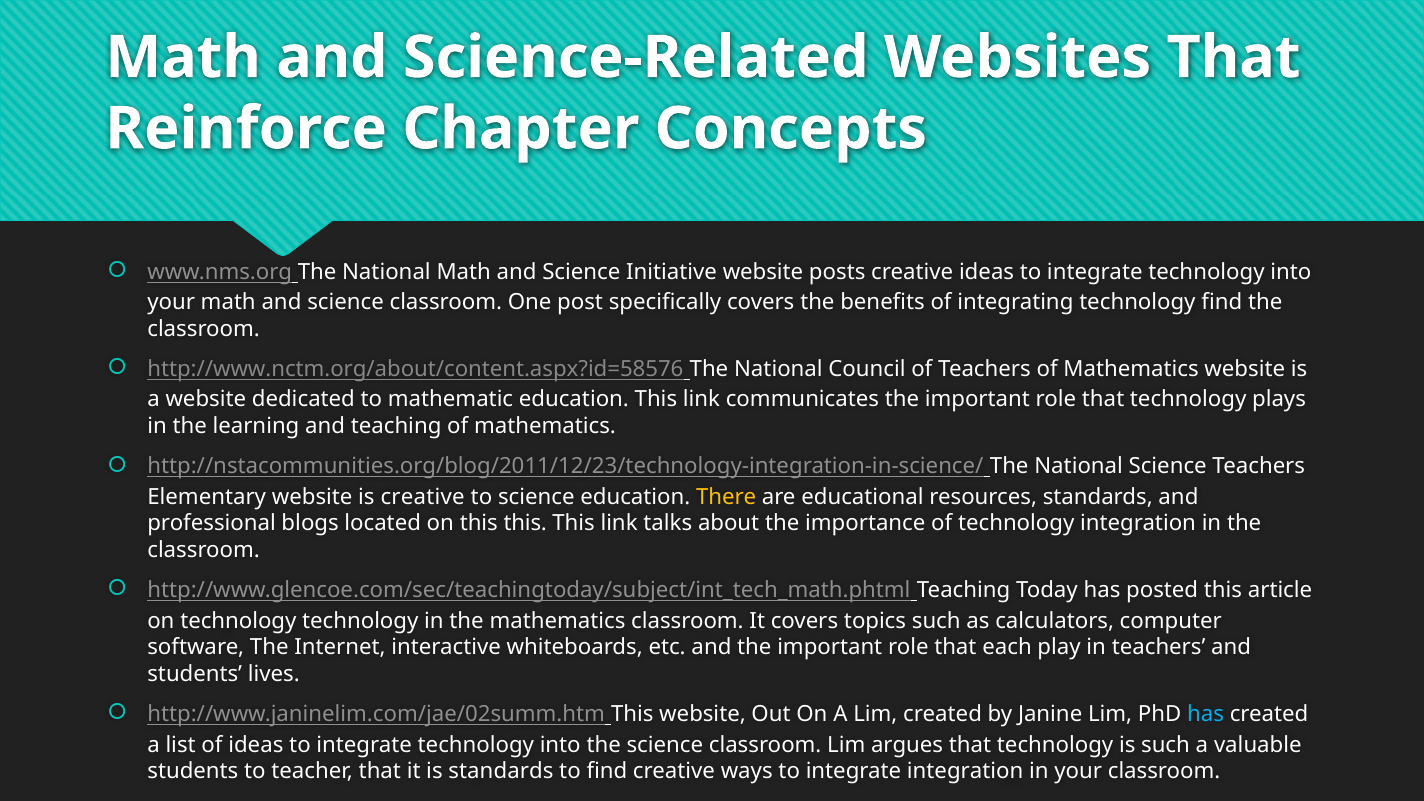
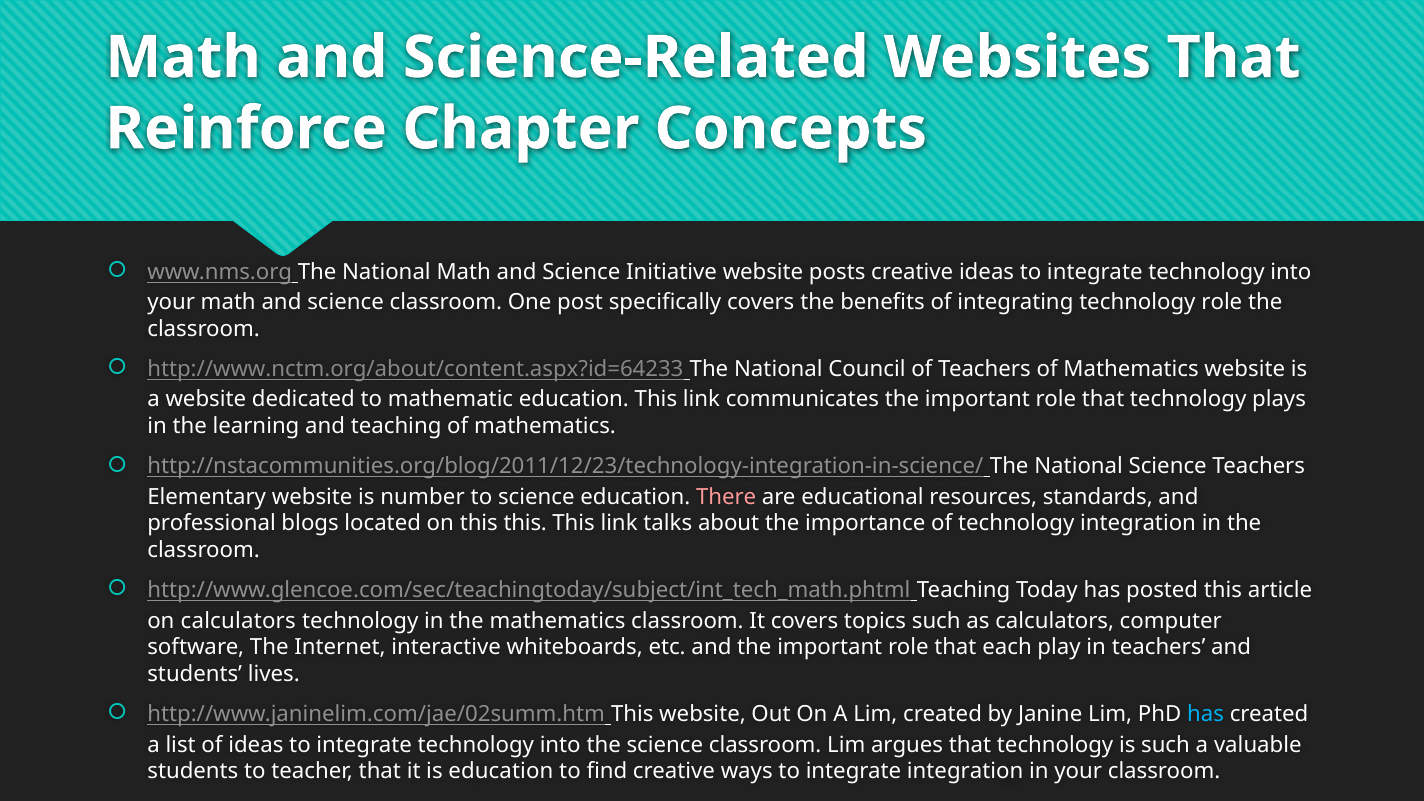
technology find: find -> role (1222, 302)
http://www.nctm.org/about/content.aspx?id=58576: http://www.nctm.org/about/content.aspx?id=58576 -> http://www.nctm.org/about/content.aspx?id=64233 (415, 369)
is creative: creative -> number (423, 497)
There colour: yellow -> pink (726, 497)
on technology: technology -> calculators (238, 621)
is standards: standards -> education (501, 771)
